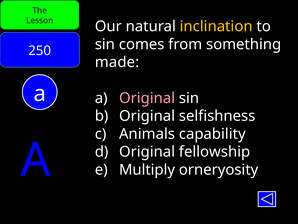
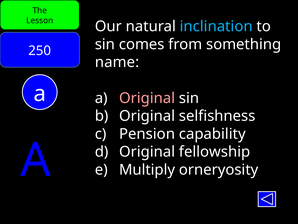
inclination colour: yellow -> light blue (216, 26)
made: made -> name (117, 62)
Animals: Animals -> Pension (147, 134)
